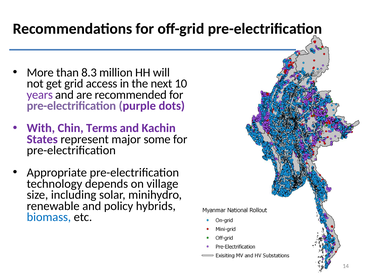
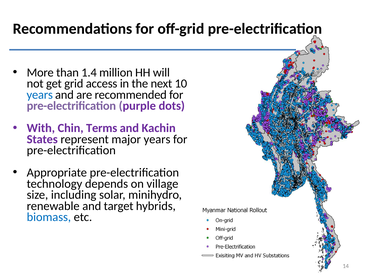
8.3: 8.3 -> 1.4 (89, 72)
years colour: purple -> blue (40, 95)
major some: some -> years (157, 139)
policy: policy -> target (119, 206)
